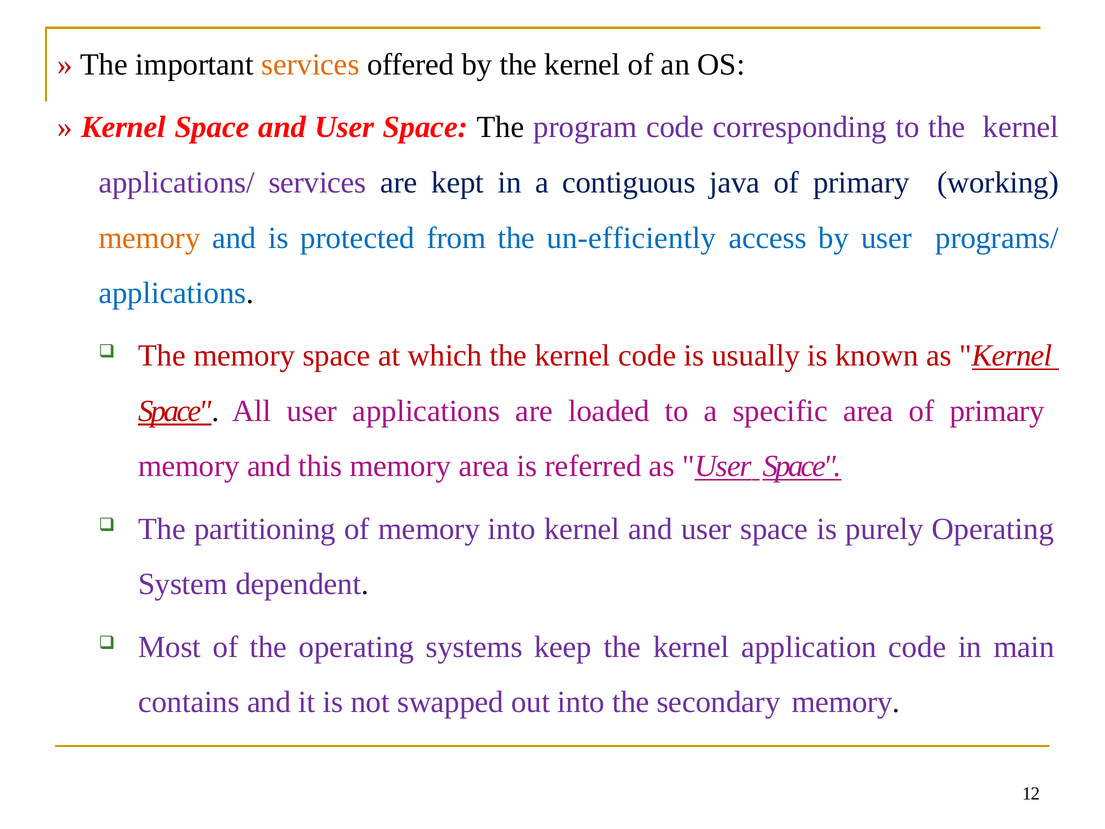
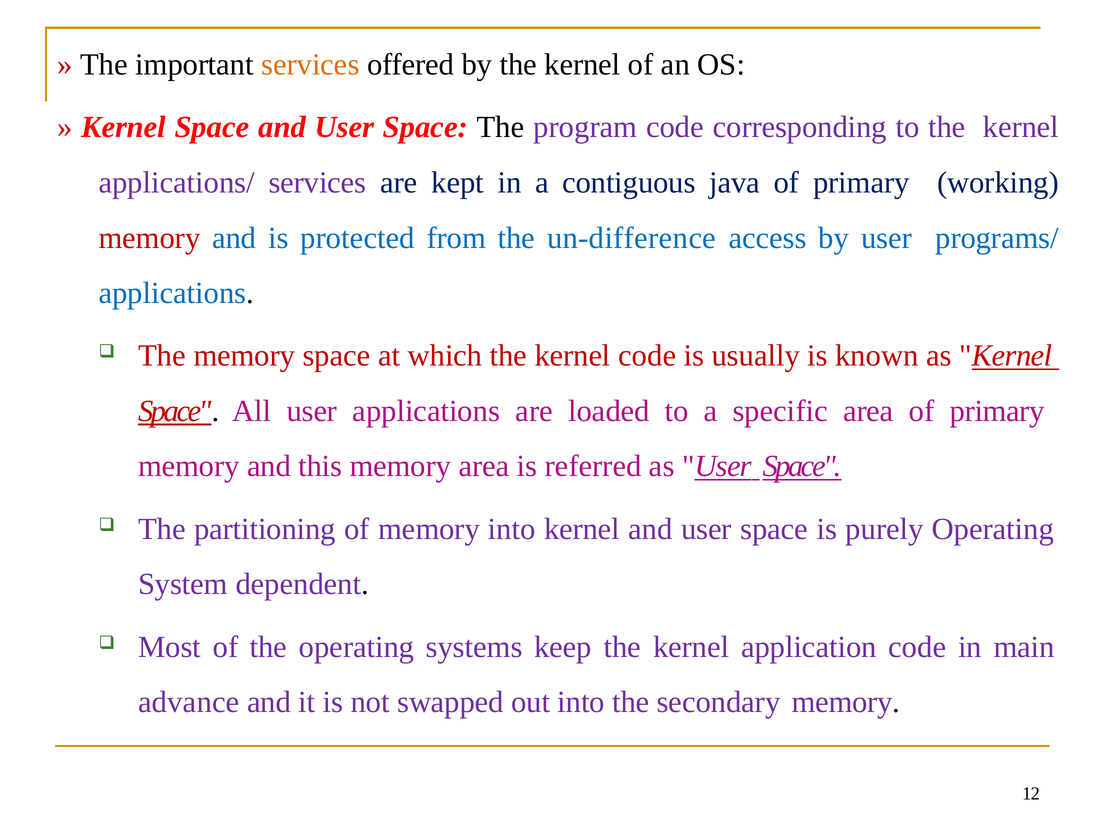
memory colour: orange -> red (150, 238)
un-efficiently: un-efficiently -> un-difference (632, 238)
contains: contains -> advance (189, 702)
